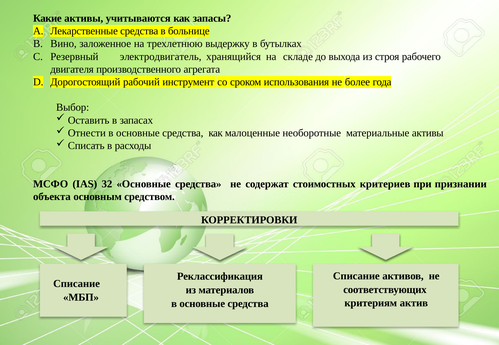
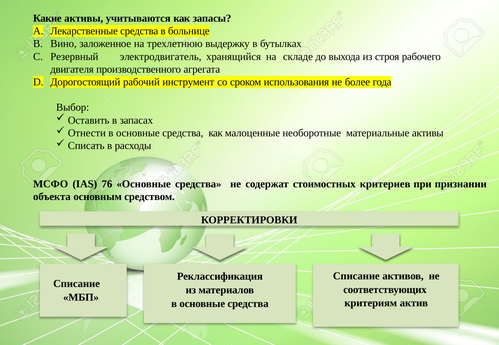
32: 32 -> 76 (107, 184)
